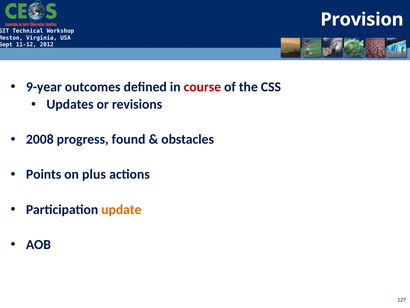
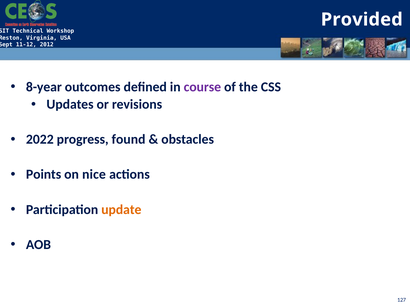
Provision: Provision -> Provided (362, 19)
9-year: 9-year -> 8-year (44, 87)
course colour: red -> purple (202, 87)
2008: 2008 -> 2022 (40, 139)
plus: plus -> nice (94, 174)
